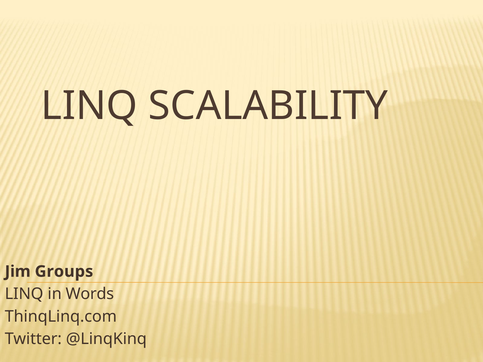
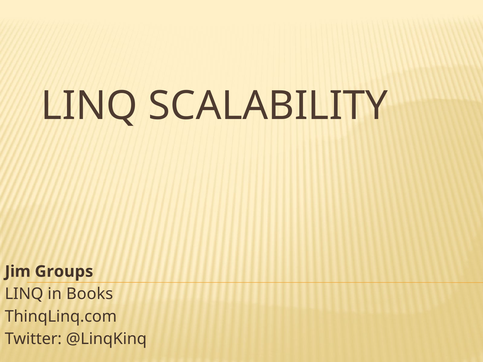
Words: Words -> Books (90, 294)
